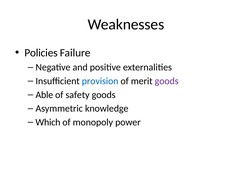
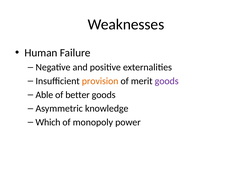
Policies: Policies -> Human (41, 53)
provision colour: blue -> orange (100, 81)
safety: safety -> better (78, 95)
